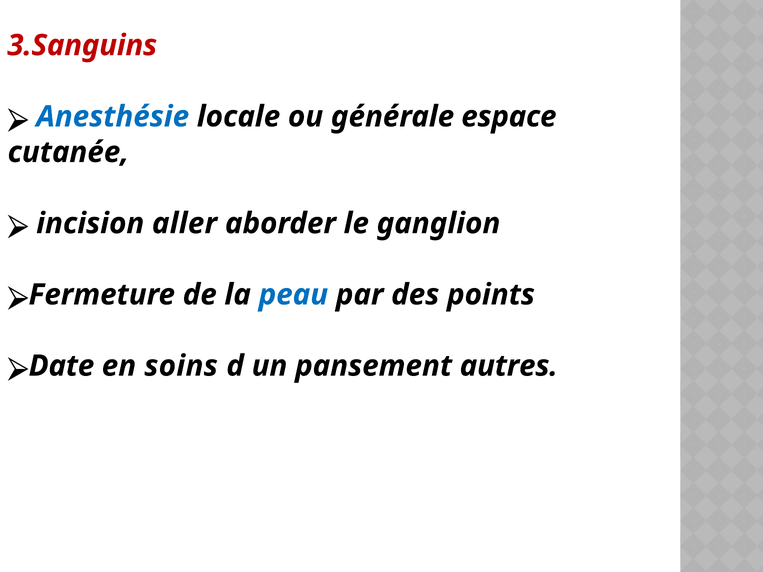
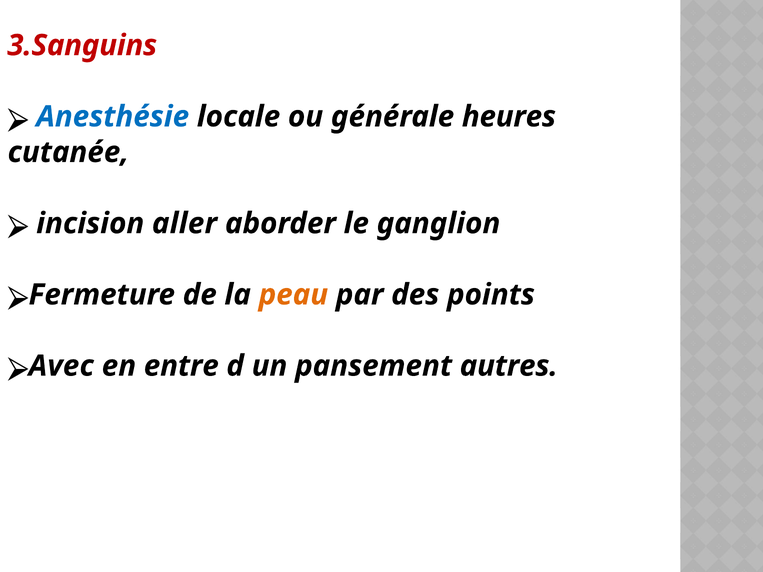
espace: espace -> heures (509, 117)
peau colour: blue -> orange (293, 295)
Date: Date -> Avec (61, 366)
soins: soins -> entre (181, 366)
